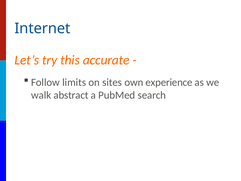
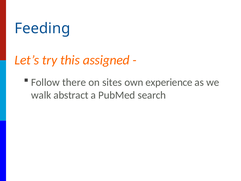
Internet: Internet -> Feeding (42, 28)
accurate: accurate -> assigned (106, 60)
limits: limits -> there (74, 82)
